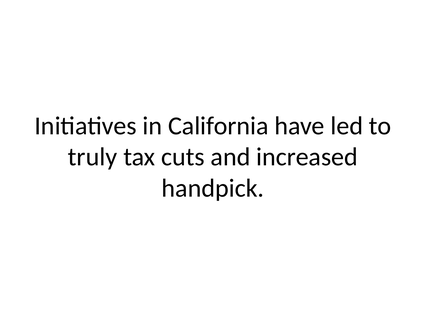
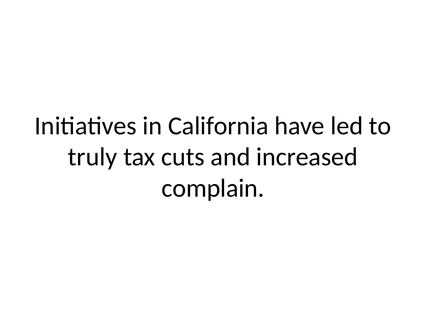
handpick: handpick -> complain (213, 189)
